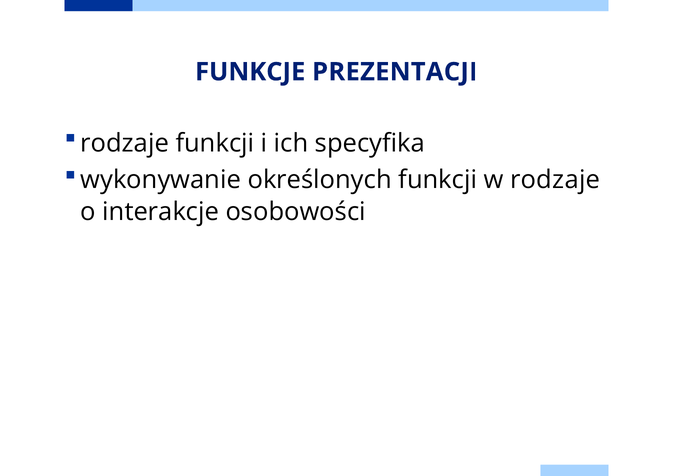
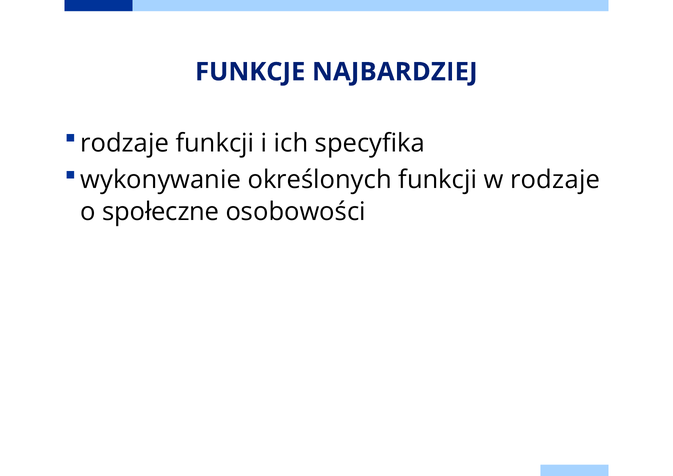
PREZENTACJI: PREZENTACJI -> NAJBARDZIEJ (395, 72)
interakcje: interakcje -> społeczne (161, 212)
